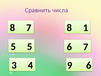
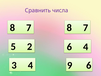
1: 1 -> 7 (86, 28)
5 5: 5 -> 2 (30, 46)
6 7: 7 -> 4 (86, 47)
